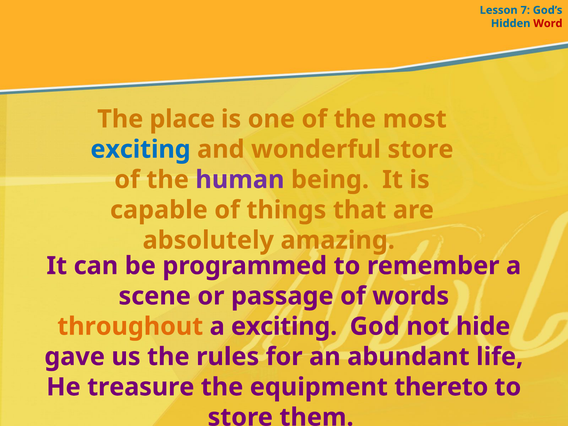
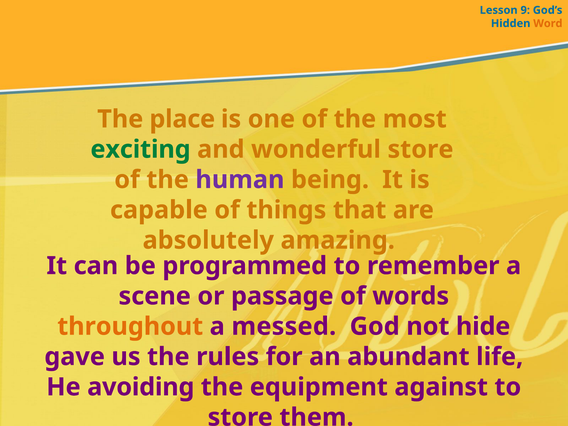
7: 7 -> 9 (525, 10)
Word colour: red -> orange (548, 23)
exciting colour: blue -> green (141, 149)
a exciting: exciting -> messed (284, 326)
treasure: treasure -> avoiding (141, 387)
thereto: thereto -> against (441, 387)
